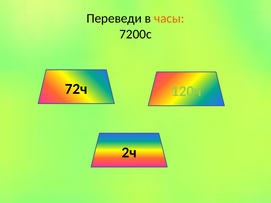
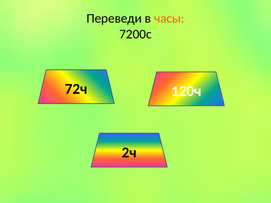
120ч colour: light green -> white (186, 91)
